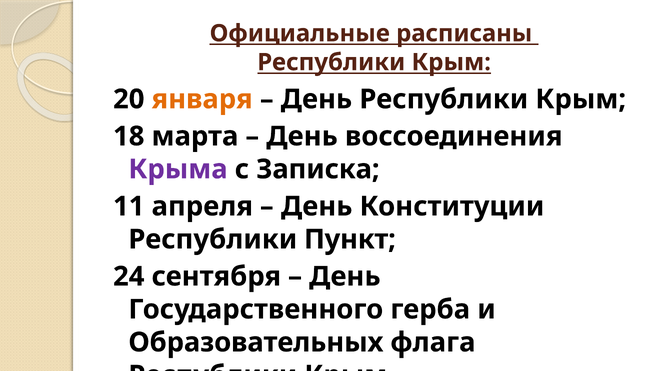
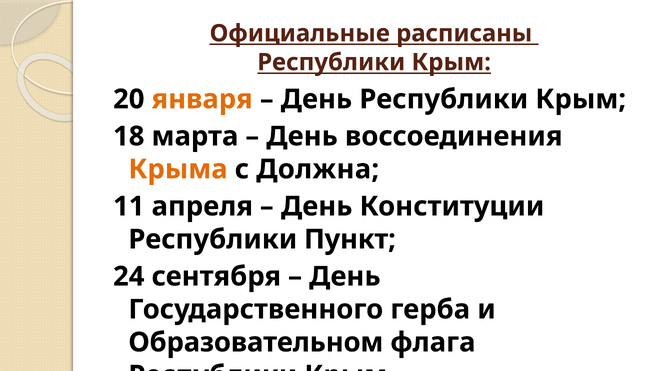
Крыма colour: purple -> orange (178, 169)
Записка: Записка -> Должна (318, 169)
Образовательных: Образовательных -> Образовательном (256, 343)
